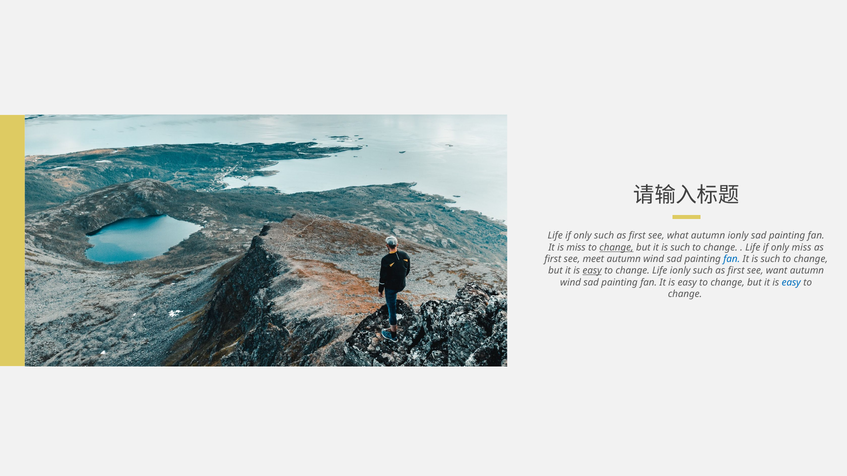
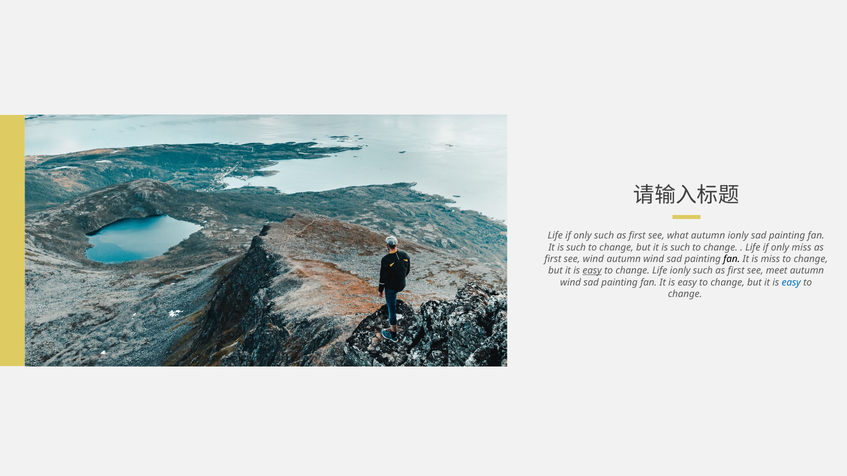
miss: miss -> such (576, 248)
change underline: present -> none (616, 248)
see meet: meet -> wind (593, 259)
fan colour: blue -> black (732, 259)
such: such -> miss (770, 259)
want: want -> meet (777, 271)
